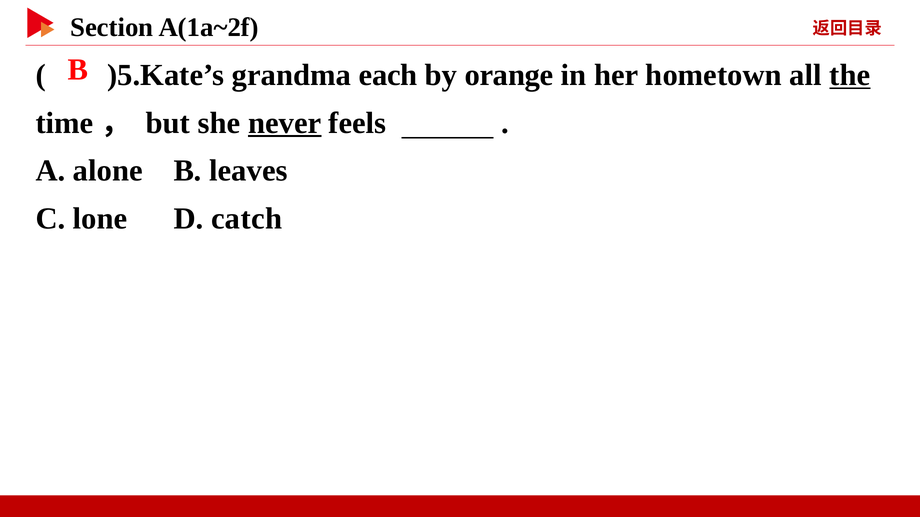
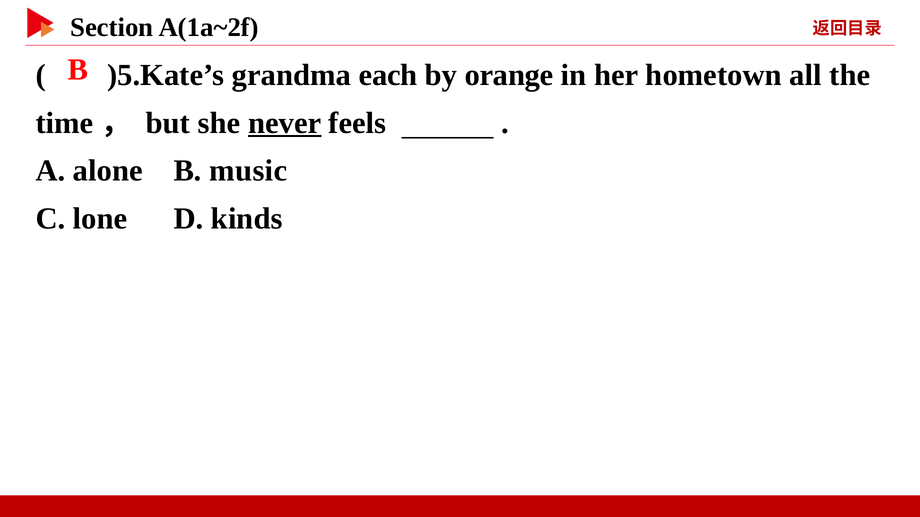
the underline: present -> none (850, 75)
leaves: leaves -> music (248, 171)
catch: catch -> kinds (247, 219)
